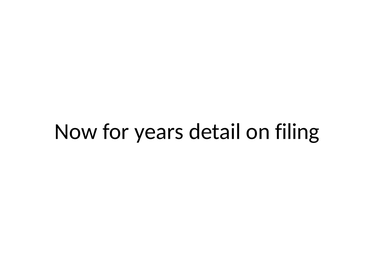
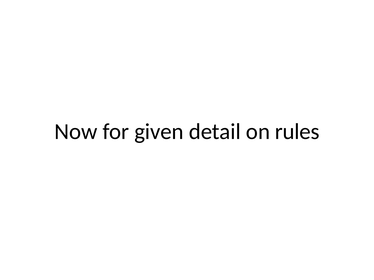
years: years -> given (159, 132)
filing: filing -> rules (297, 132)
